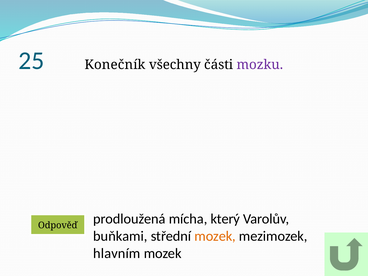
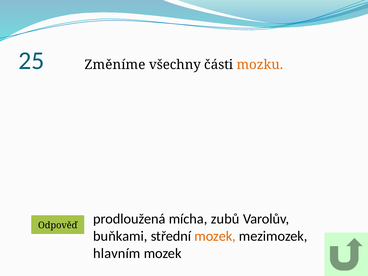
Konečník: Konečník -> Změníme (115, 65)
mozku colour: purple -> orange (260, 65)
který: který -> zubů (225, 219)
